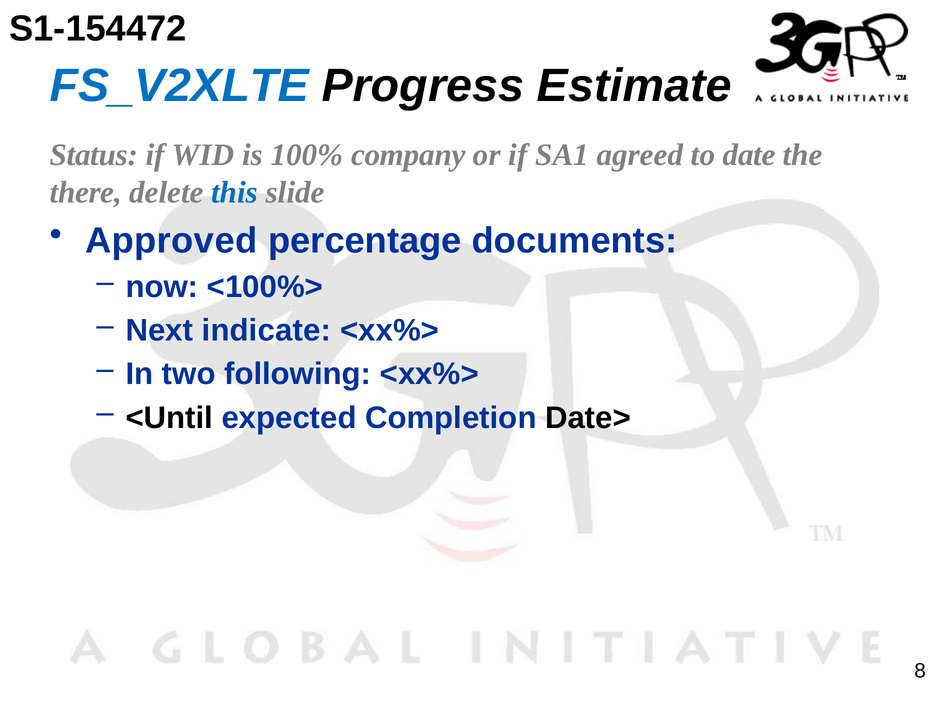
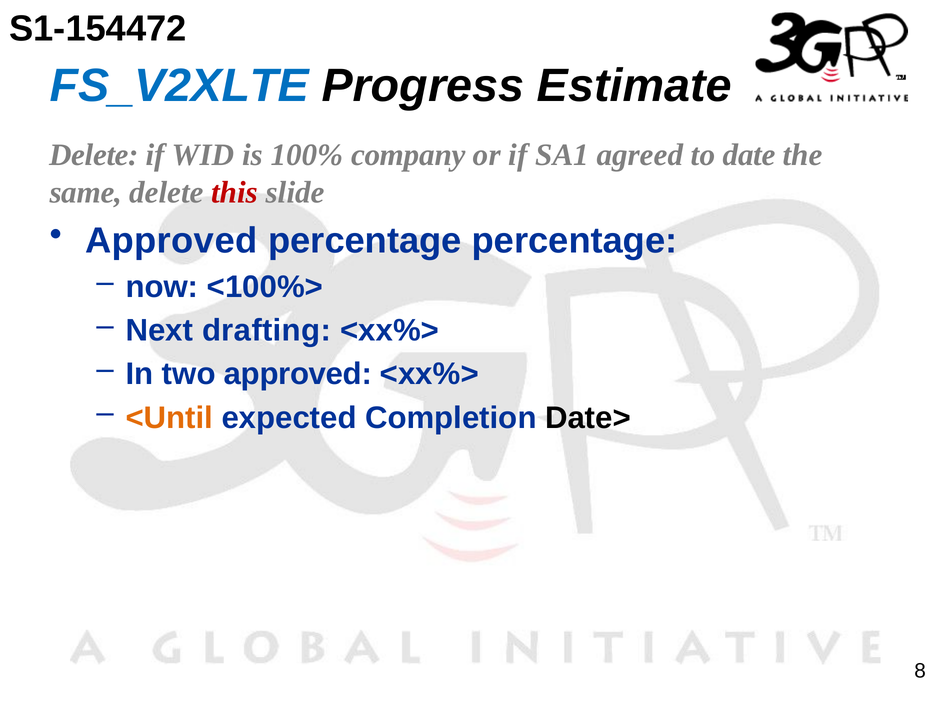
Status: Status -> Delete (94, 155)
there: there -> same (86, 193)
this colour: blue -> red (235, 193)
percentage documents: documents -> percentage (575, 241)
indicate: indicate -> drafting (266, 331)
two following: following -> approved (298, 374)
<Until colour: black -> orange (169, 418)
